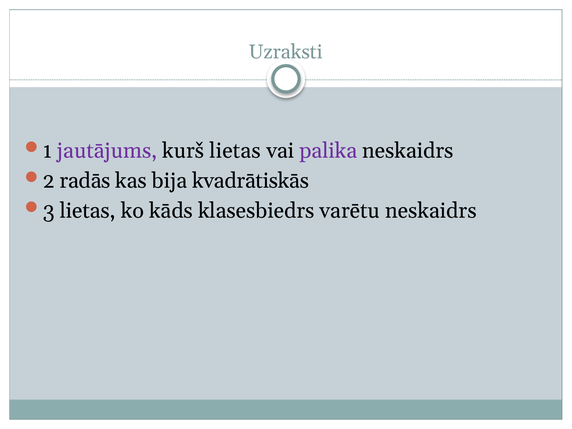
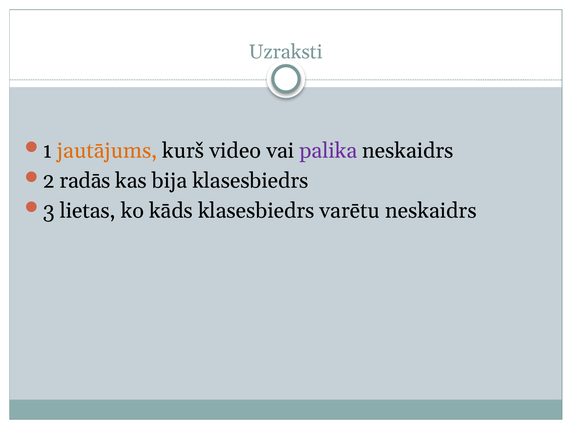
jautājums colour: purple -> orange (107, 151)
kurš lietas: lietas -> video (235, 151)
bija kvadrātiskās: kvadrātiskās -> klasesbiedrs (250, 181)
